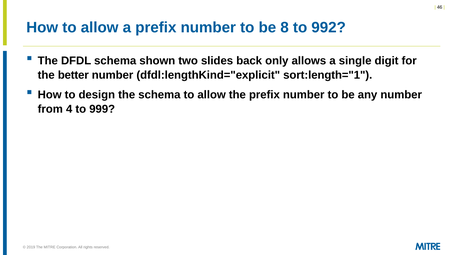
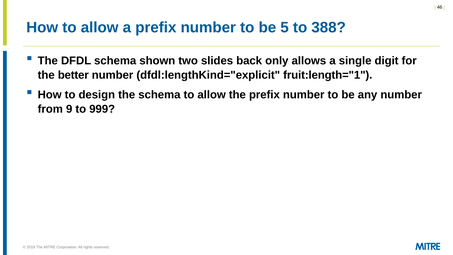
8: 8 -> 5 (285, 27)
992: 992 -> 388 (329, 27)
sort:length="1: sort:length="1 -> fruit:length="1 (328, 75)
4: 4 -> 9 (69, 109)
